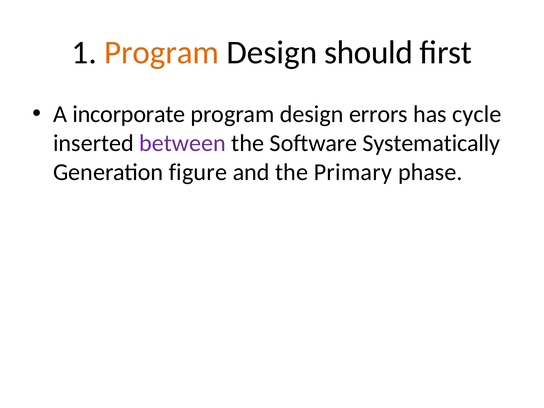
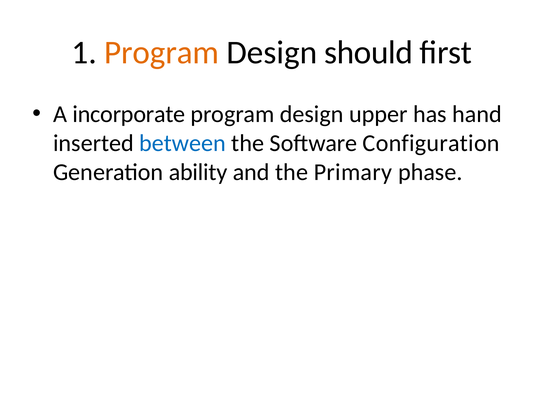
errors: errors -> upper (378, 114)
cycle: cycle -> hand (477, 114)
between colour: purple -> blue (183, 143)
Systematically: Systematically -> Configuration (431, 143)
figure: figure -> ability (198, 172)
